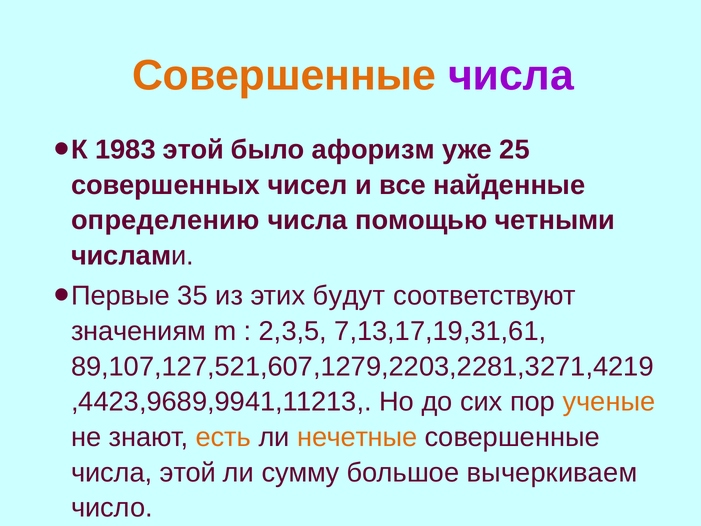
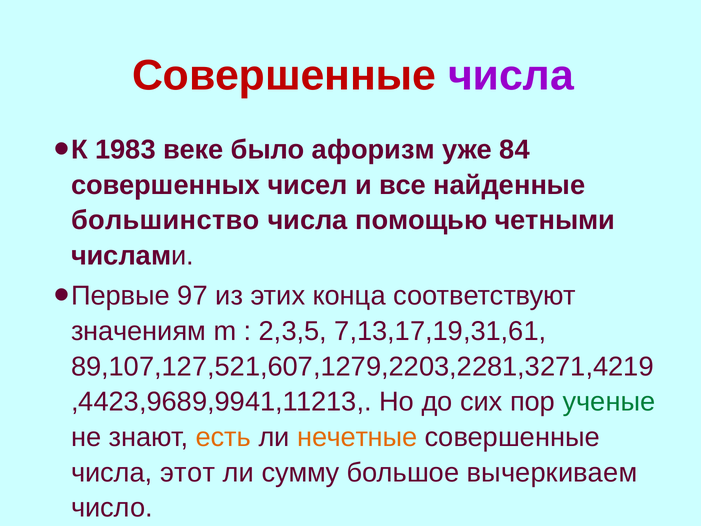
Совершенные colour: orange -> red (284, 75)
1983 этой: этой -> веке (193, 150)
25: 25 -> 84 (515, 150)
определению: определению -> большинство (165, 220)
35: 35 -> 97 (193, 296)
будут: будут -> конца (349, 296)
ученые colour: orange -> green (609, 402)
числа этой: этой -> этот (188, 472)
